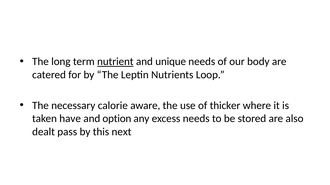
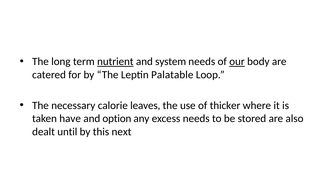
unique: unique -> system (171, 62)
our underline: none -> present (237, 62)
Nutrients: Nutrients -> Palatable (172, 75)
aware: aware -> leaves (145, 106)
pass: pass -> until (67, 132)
